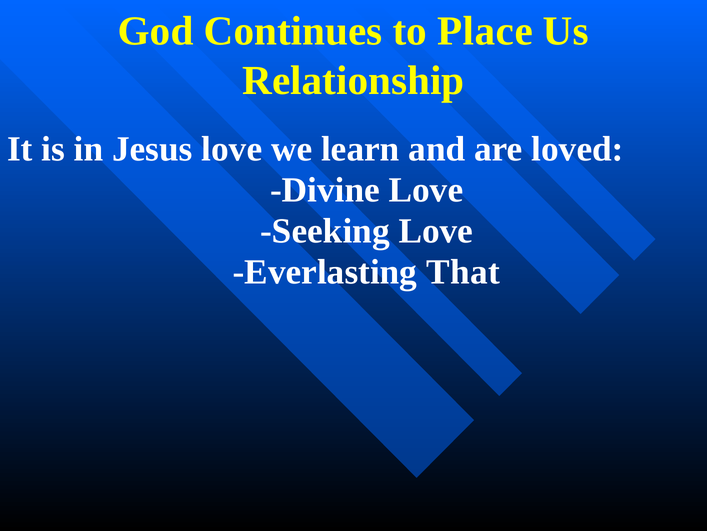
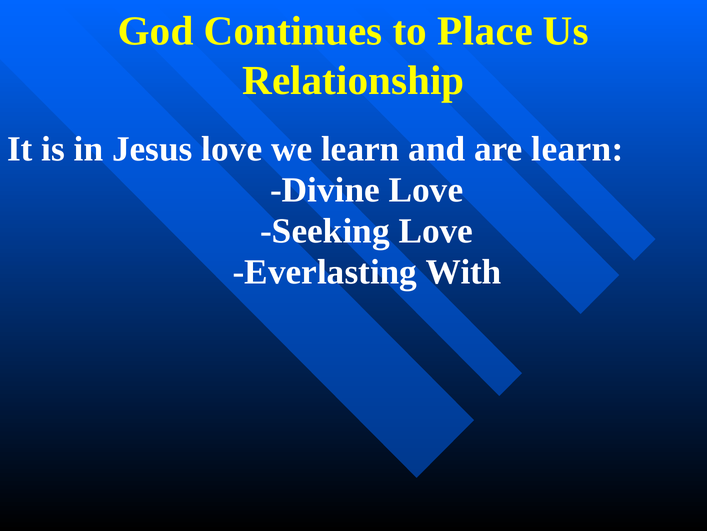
are loved: loved -> learn (577, 149)
That: That -> With (463, 272)
